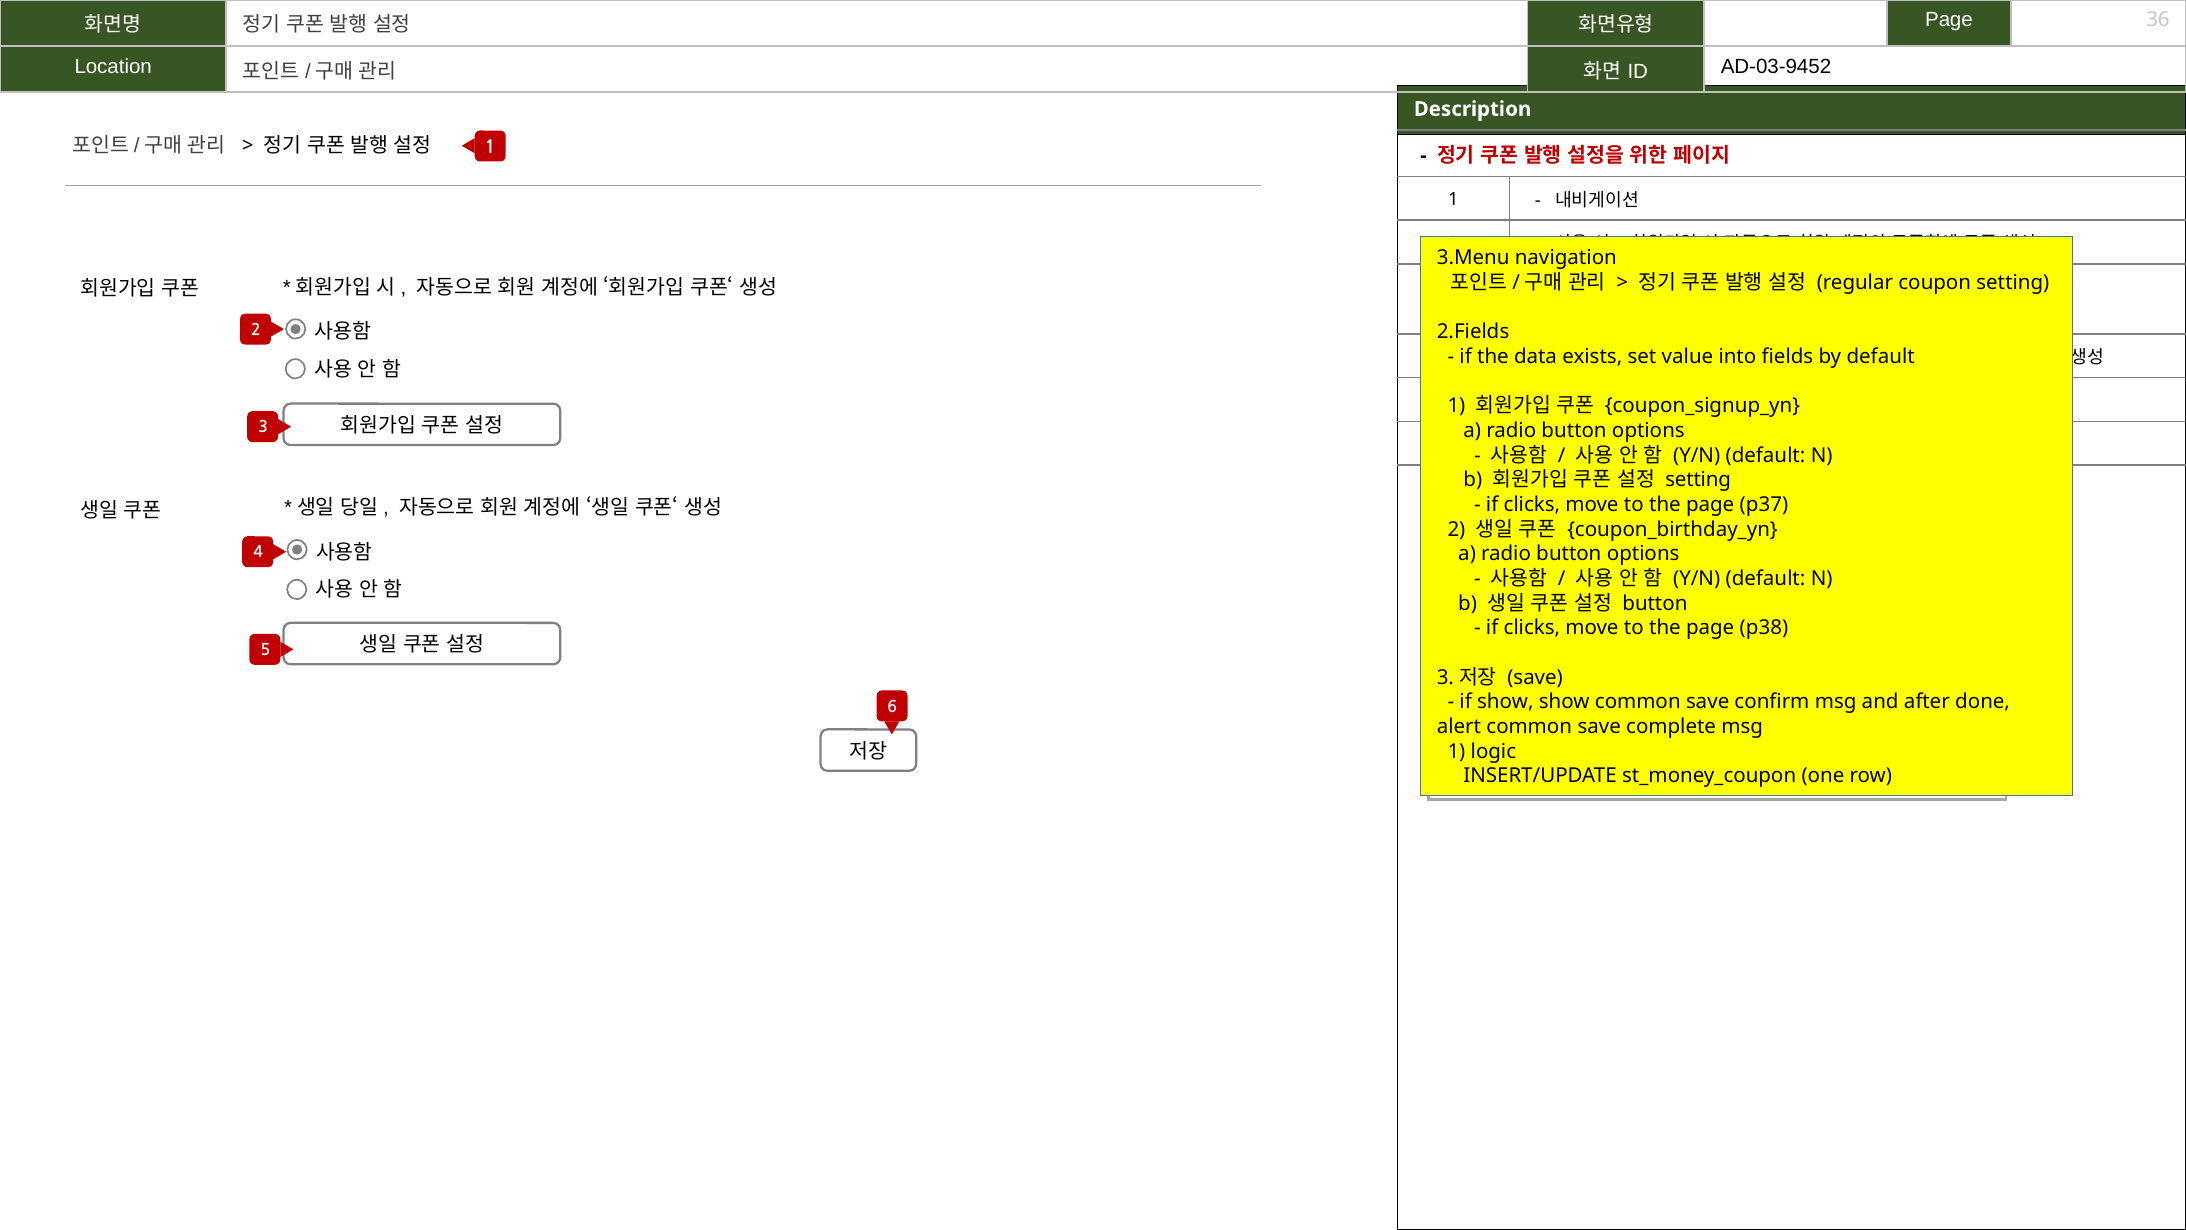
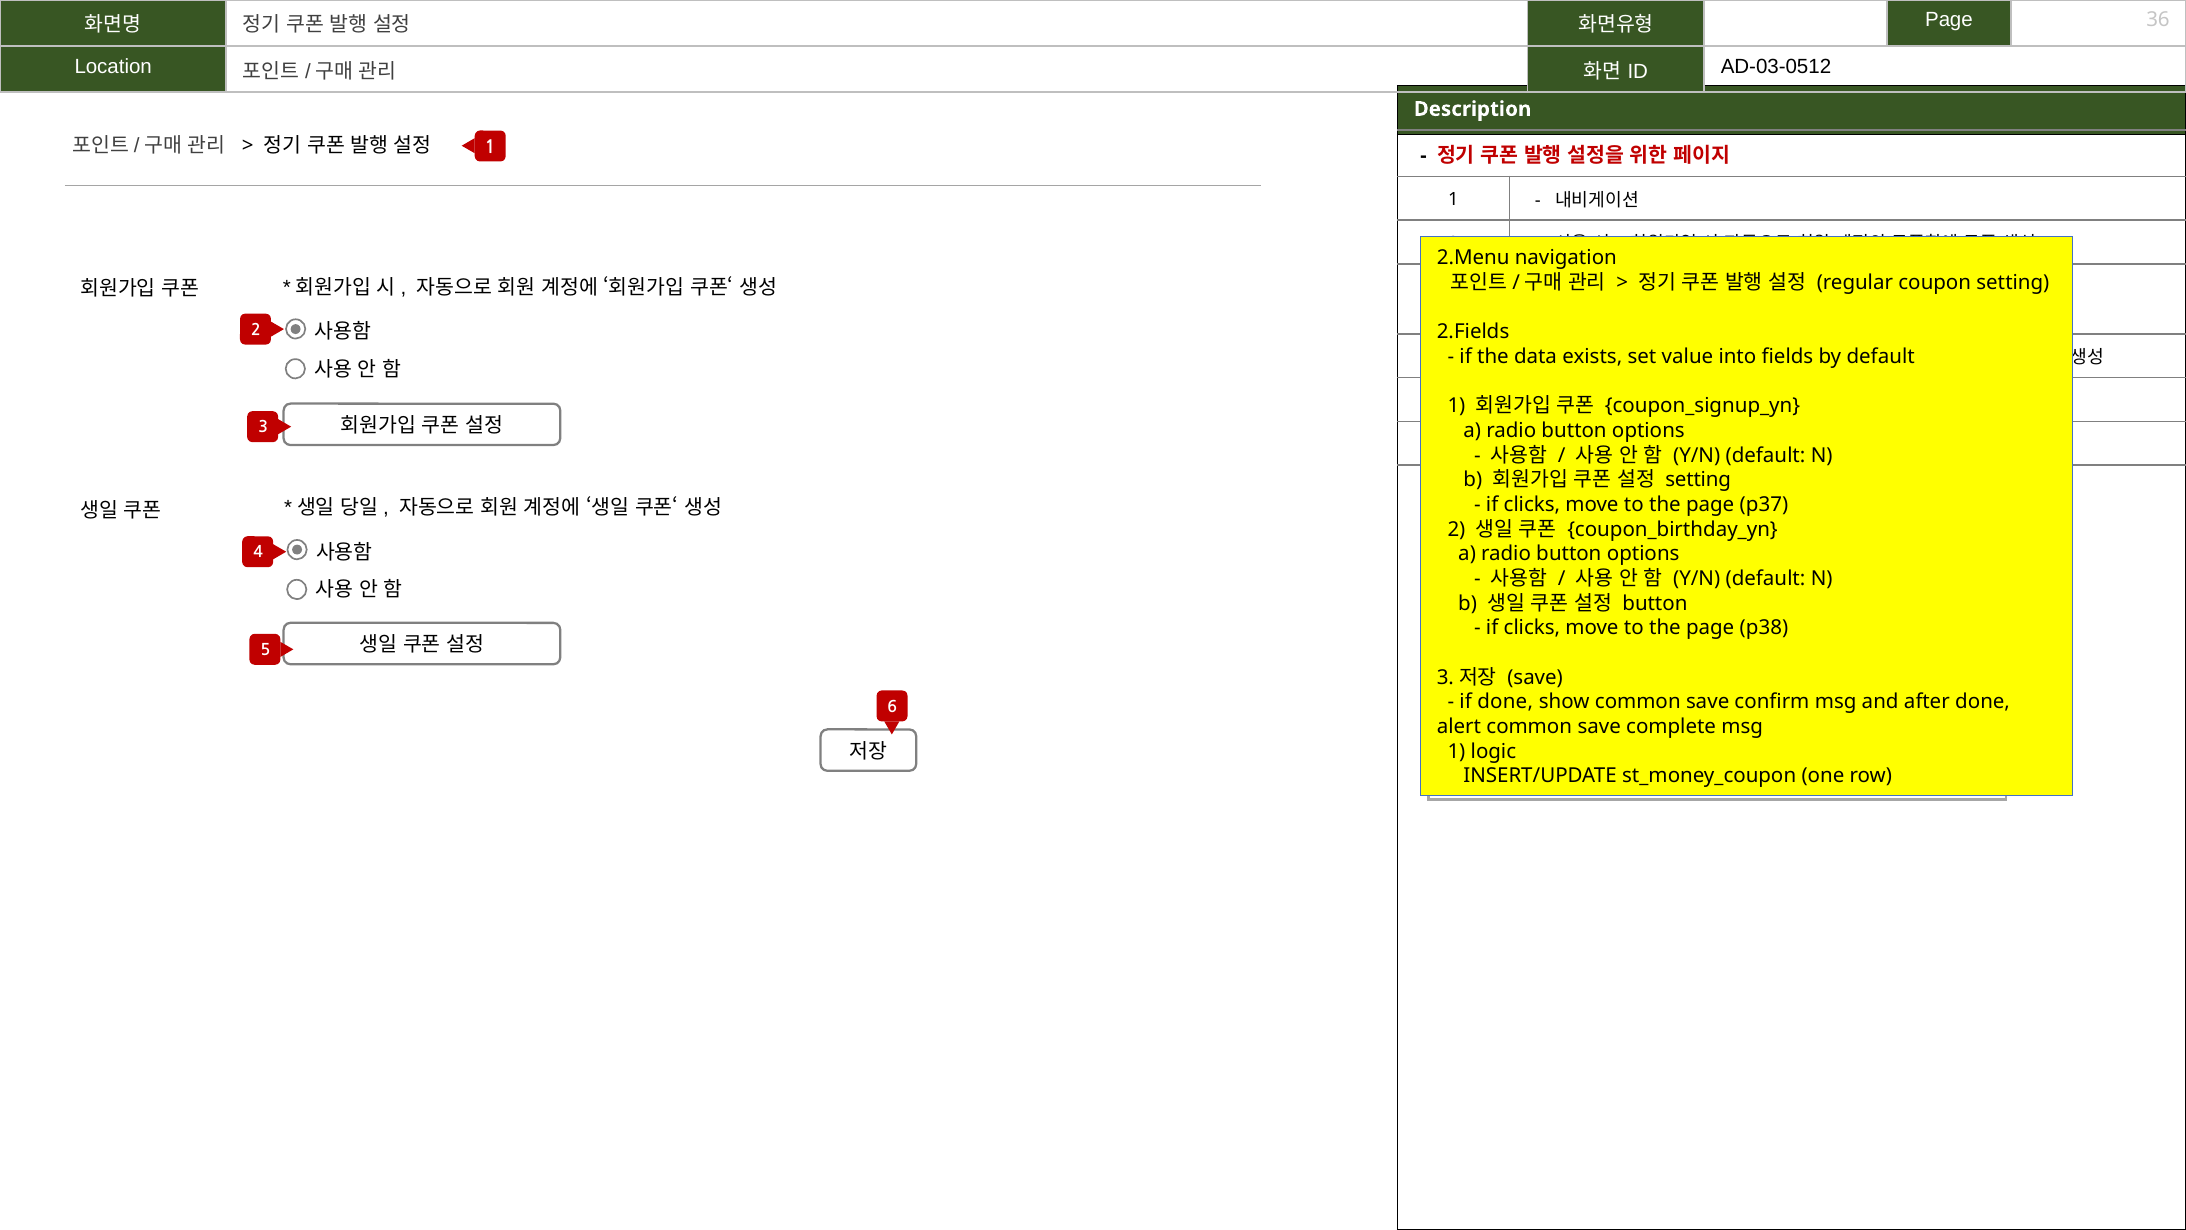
AD-03-9452: AD-03-9452 -> AD-03-0512 (1776, 66)
3.Menu: 3.Menu -> 2.Menu (1473, 258)
if show: show -> done (1505, 702)
